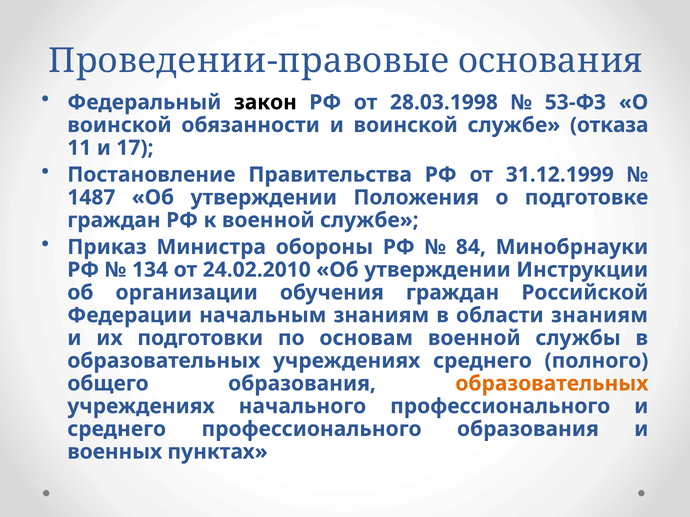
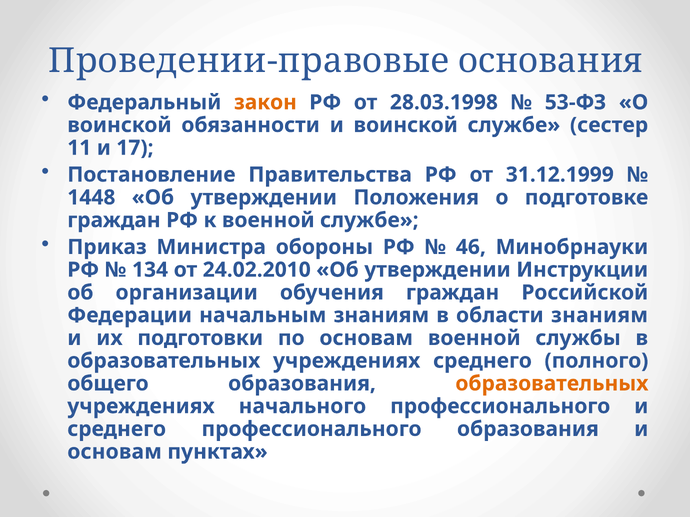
закон colour: black -> orange (265, 102)
отказа: отказа -> сестер (609, 125)
1487: 1487 -> 1448 (91, 198)
84: 84 -> 46 (471, 247)
военных: военных -> основам (115, 452)
